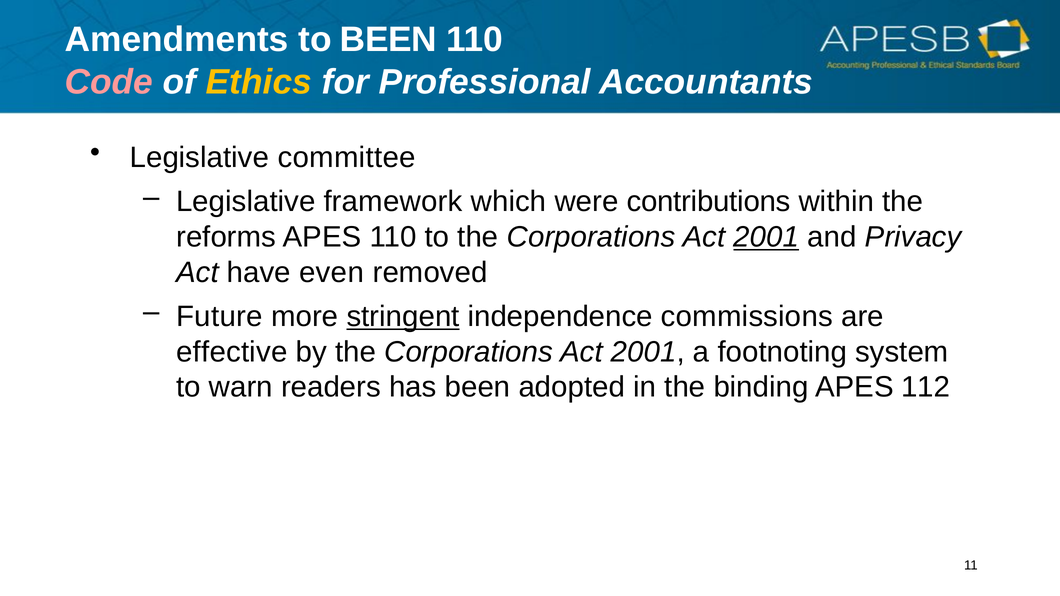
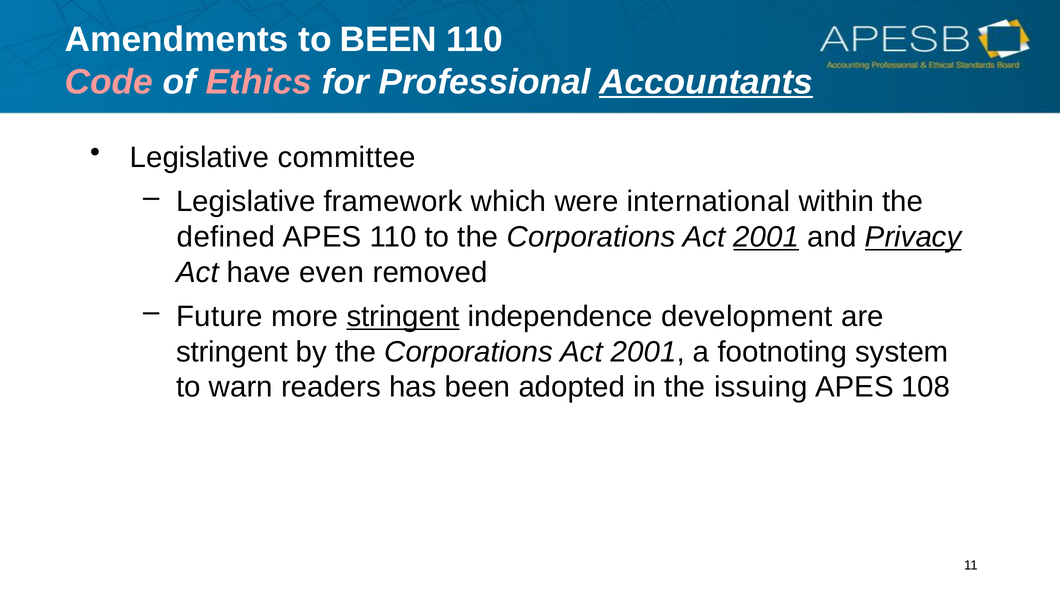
Ethics colour: yellow -> pink (259, 82)
Accountants underline: none -> present (706, 82)
contributions: contributions -> international (708, 202)
reforms: reforms -> defined (226, 237)
Privacy underline: none -> present (913, 237)
commissions: commissions -> development (747, 317)
effective: effective -> stringent (232, 352)
binding: binding -> issuing (761, 387)
112: 112 -> 108 (926, 387)
